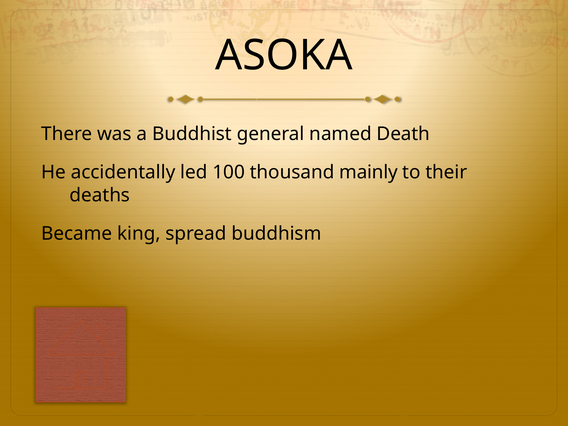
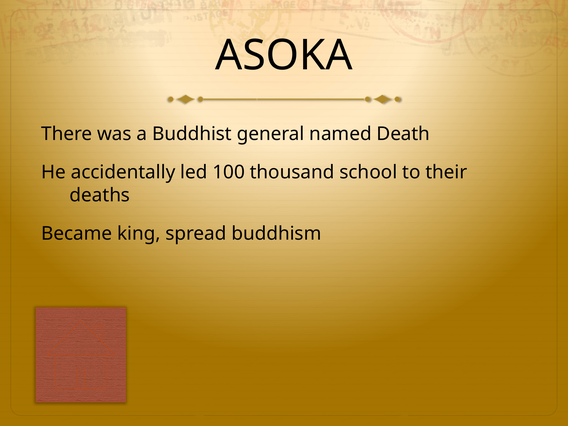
mainly: mainly -> school (368, 172)
